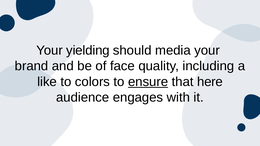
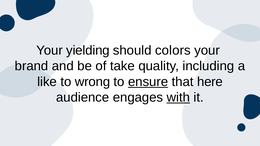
media: media -> colors (173, 50)
face: face -> take (122, 66)
colors: colors -> wrong (93, 82)
with underline: none -> present (178, 98)
